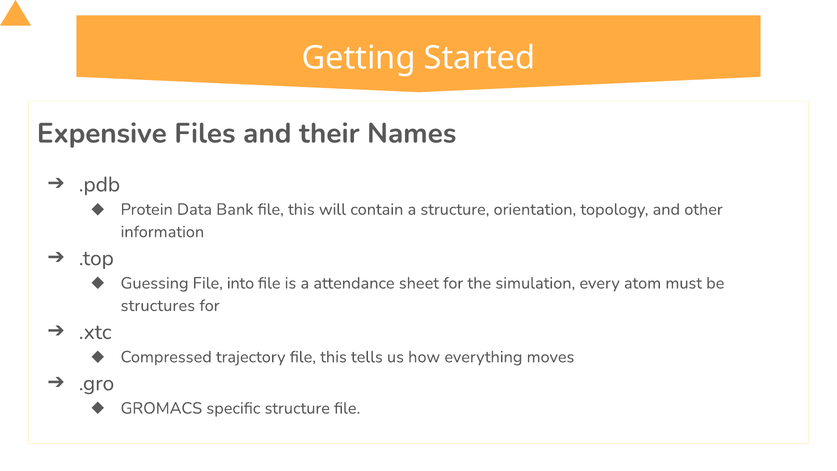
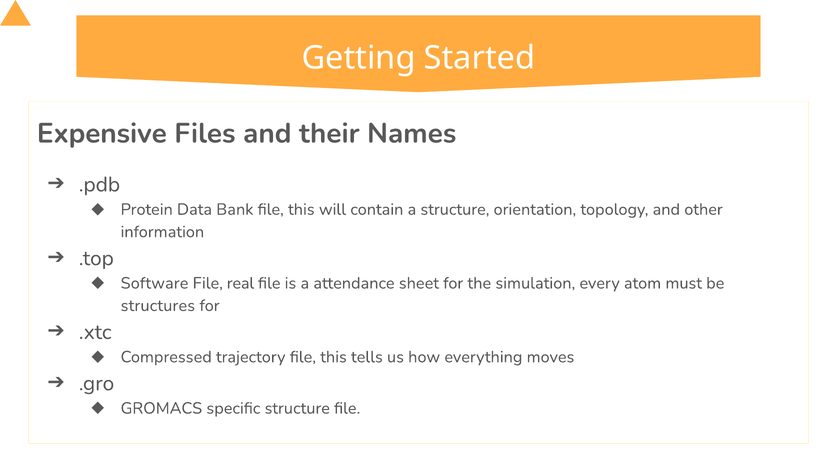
Guessing: Guessing -> Software (154, 283)
into: into -> real (240, 283)
